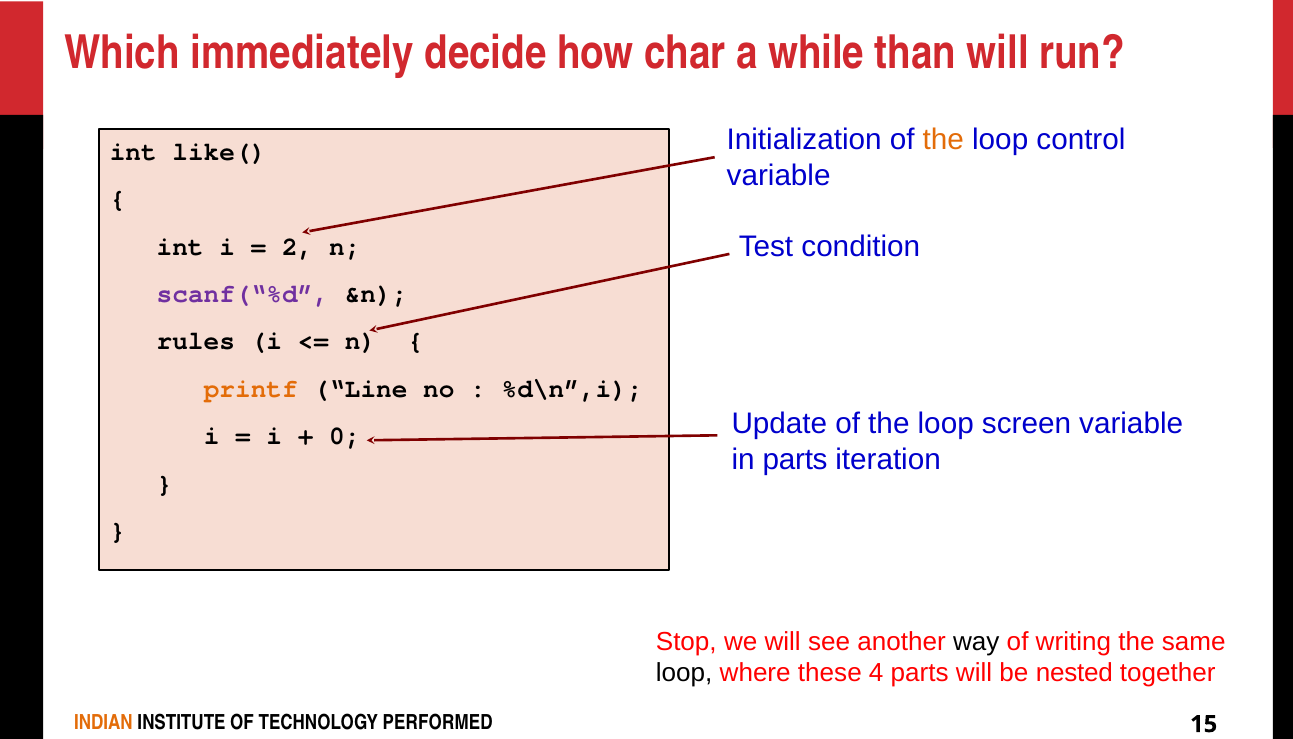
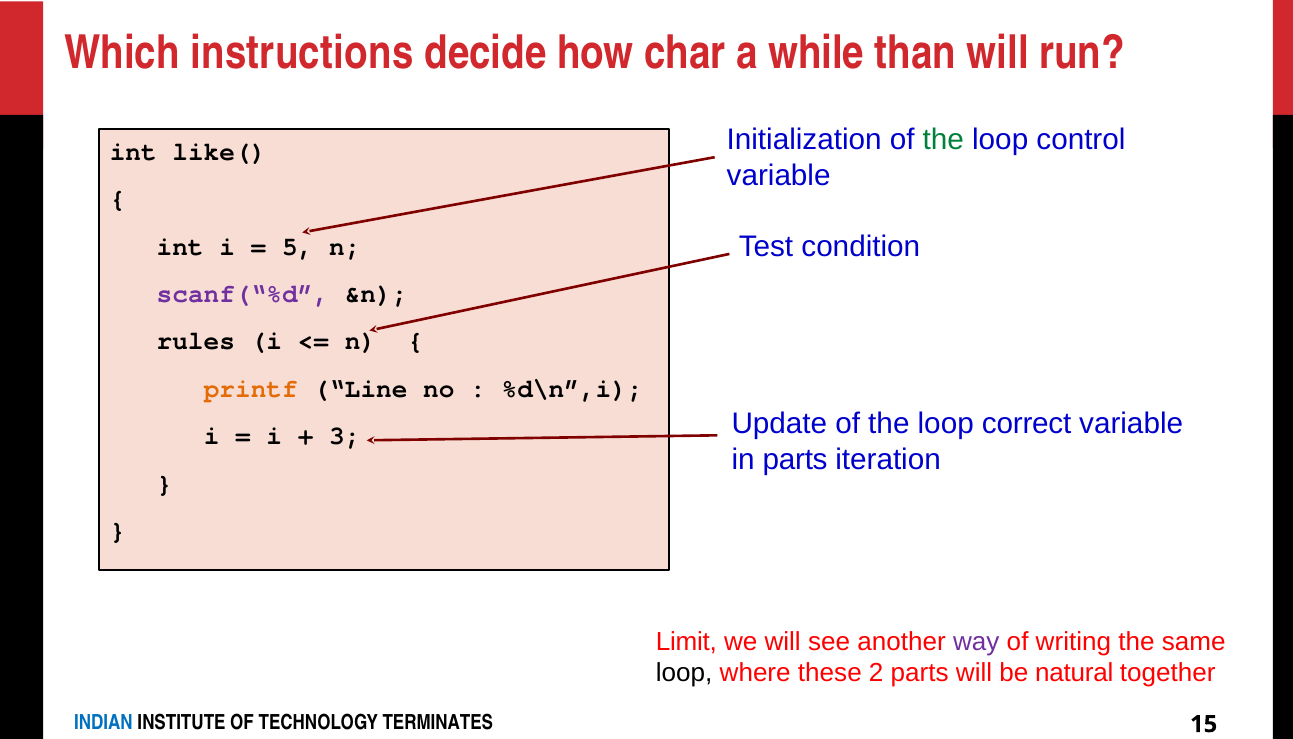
immediately: immediately -> instructions (302, 53)
the colour: orange -> green (943, 140)
2: 2 -> 5 (298, 246)
screen: screen -> correct (1027, 424)
0: 0 -> 3 (345, 436)
Stop: Stop -> Limit (686, 642)
way colour: black -> purple (976, 642)
4: 4 -> 2 (876, 673)
nested: nested -> natural (1074, 673)
INDIAN colour: orange -> blue (103, 722)
PERFORMED: PERFORMED -> TERMINATES (438, 722)
